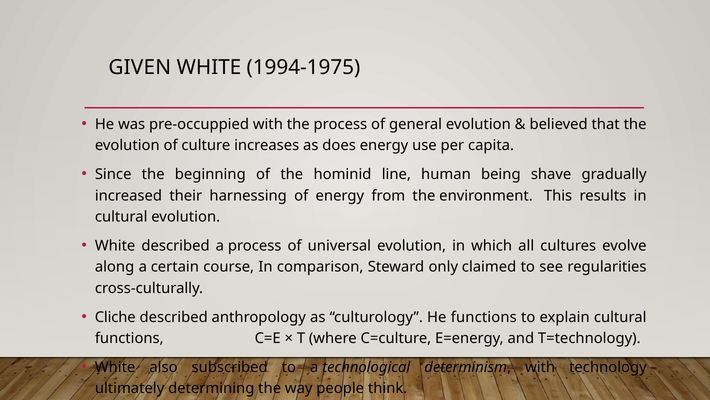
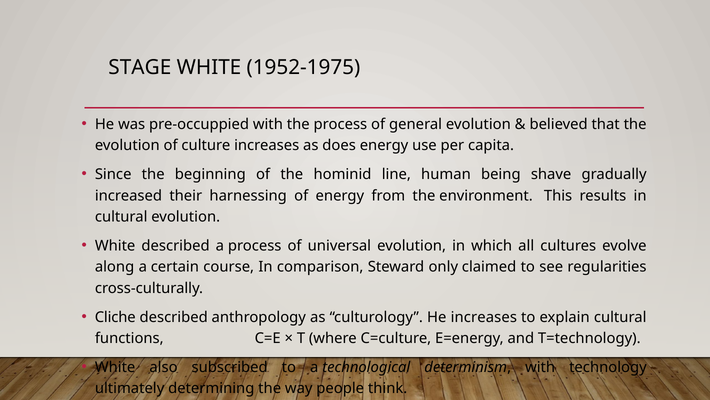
GIVEN: GIVEN -> STAGE (140, 67)
1994-1975: 1994-1975 -> 1952-1975 (303, 67)
He functions: functions -> increases (484, 317)
